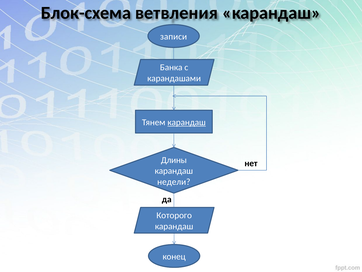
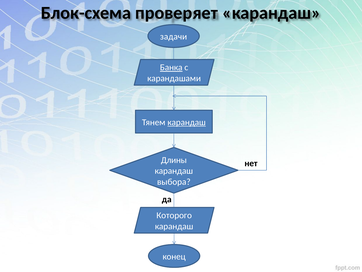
ветвления: ветвления -> проверяет (176, 13)
записи: записи -> задачи (174, 37)
Банка underline: none -> present (171, 67)
недели: недели -> выбора (174, 181)
